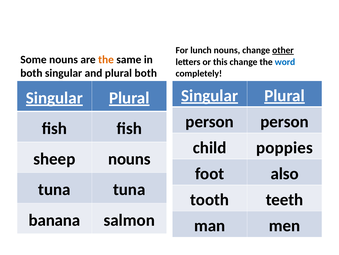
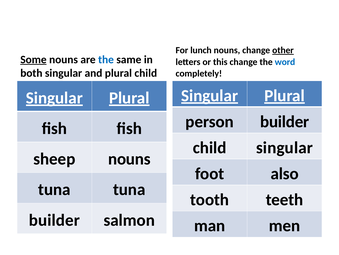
Some underline: none -> present (33, 59)
the colour: orange -> blue (106, 59)
plural both: both -> child (146, 73)
person person: person -> builder (285, 121)
poppies: poppies -> singular (284, 147)
banana: banana -> builder (54, 220)
